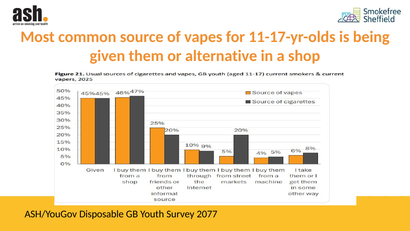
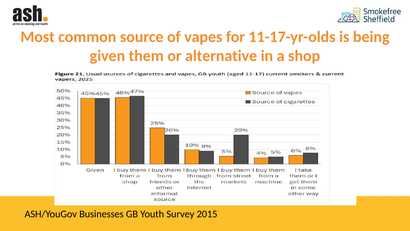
Disposable: Disposable -> Businesses (101, 214)
2077: 2077 -> 2015 (207, 214)
